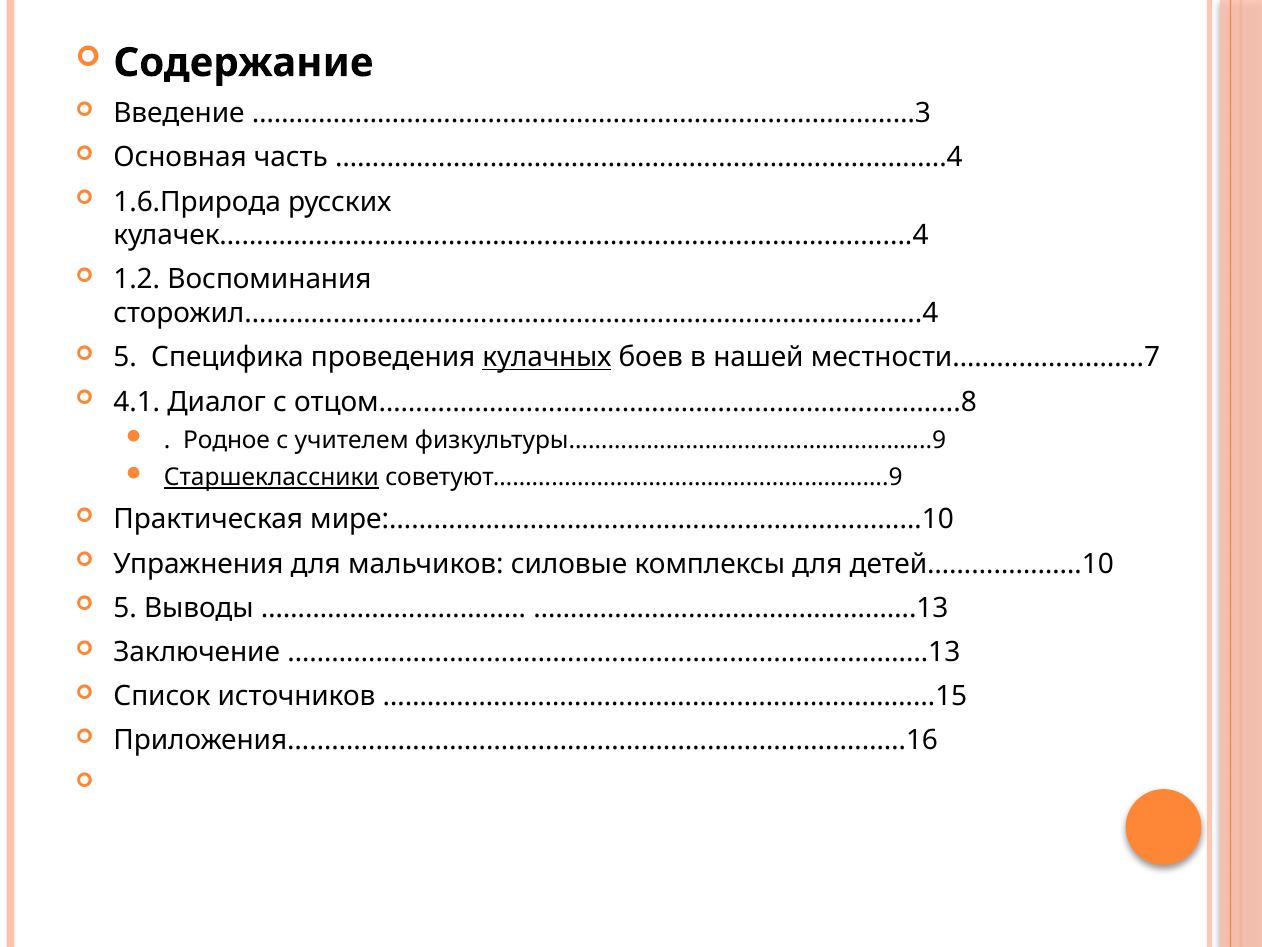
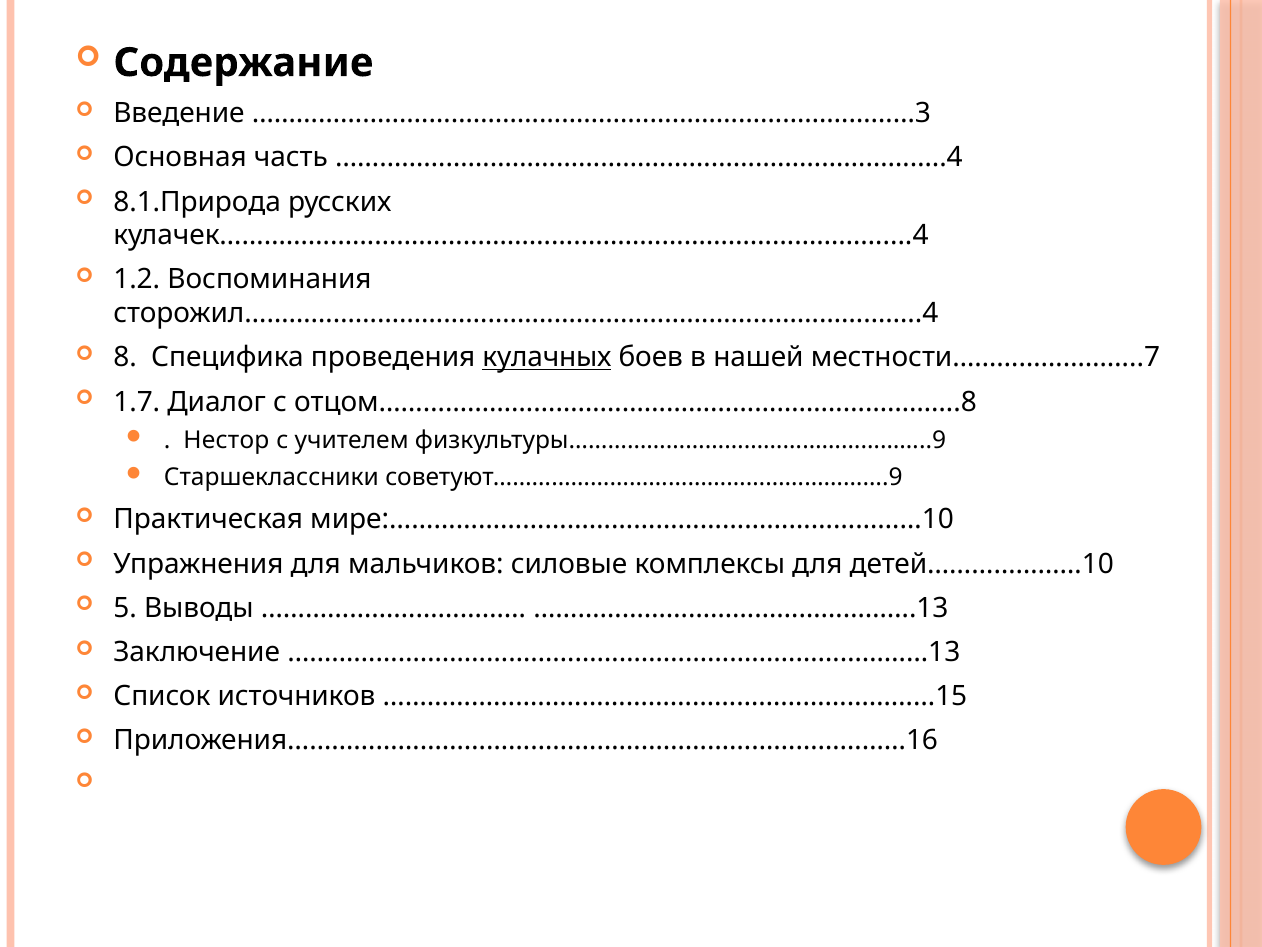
1.6.Природа: 1.6.Природа -> 8.1.Природа (197, 202)
5: 5 -> 8 (125, 357)
4.1: 4.1 -> 1.7 (137, 402)
Родное: Родное -> Нестор (226, 440)
Старшеклассники underline: present -> none (271, 477)
